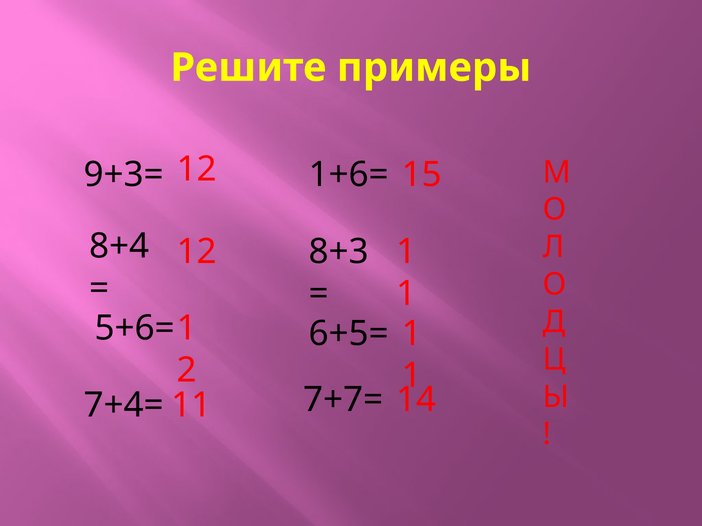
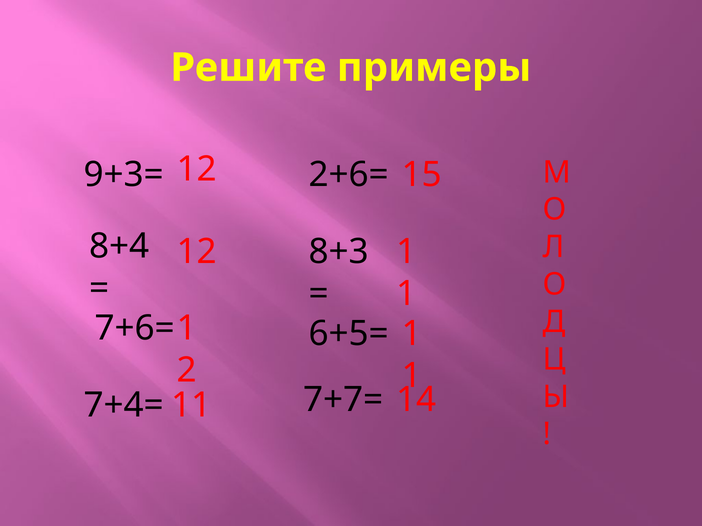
1+6=: 1+6= -> 2+6= (349, 175)
5+6=: 5+6= -> 7+6= (135, 329)
